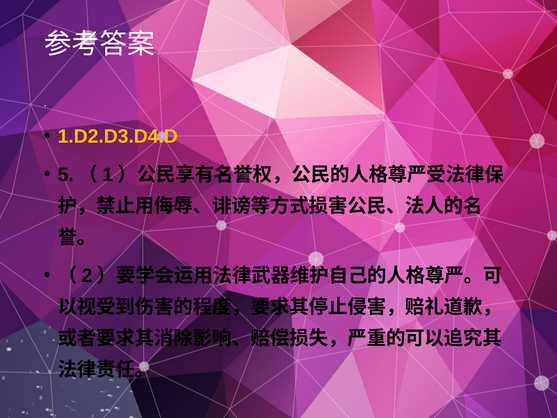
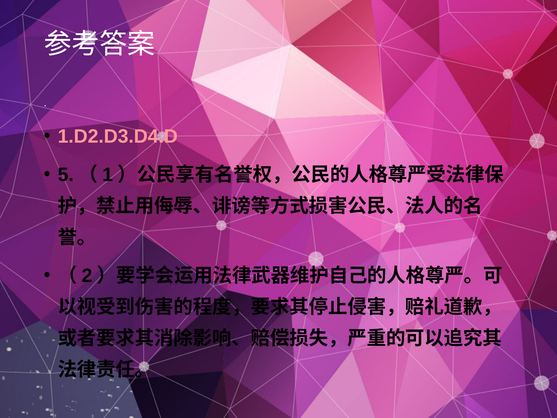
1.D2.D3.D4.D colour: yellow -> pink (118, 136)
